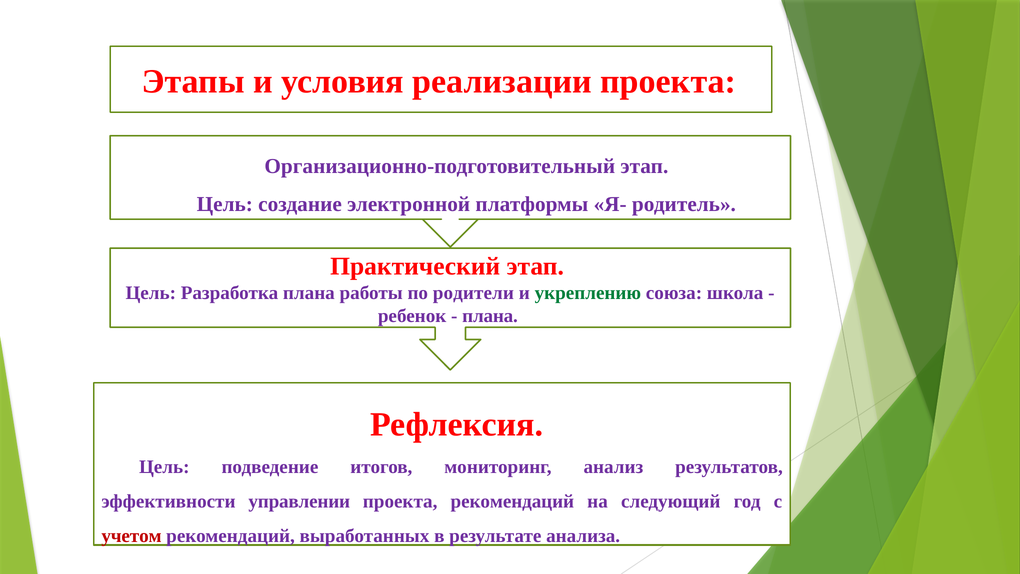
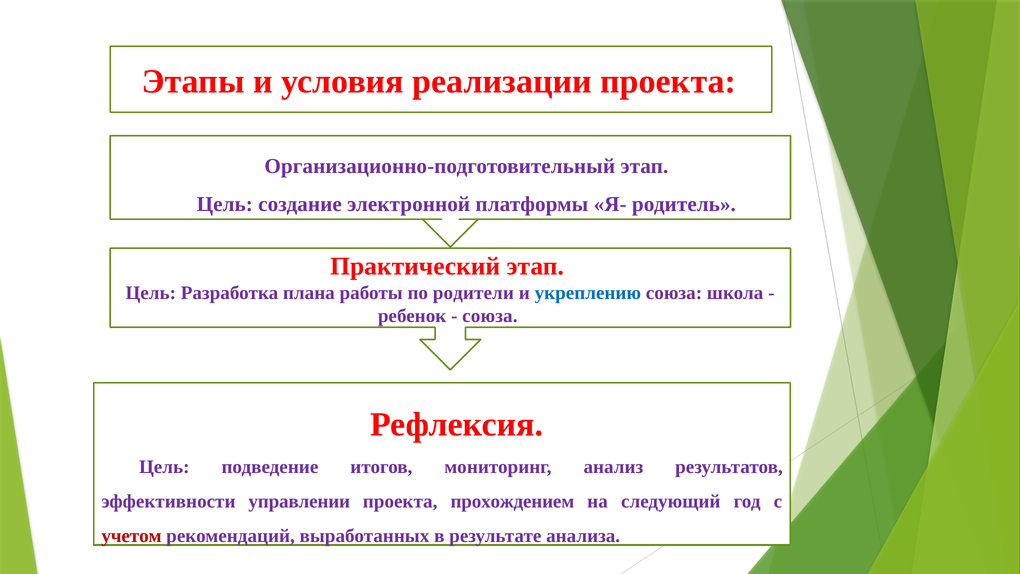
укреплению colour: green -> blue (588, 293)
плана: плана -> союза (490, 316)
проекта рекомендаций: рекомендаций -> прохождением (512, 501)
